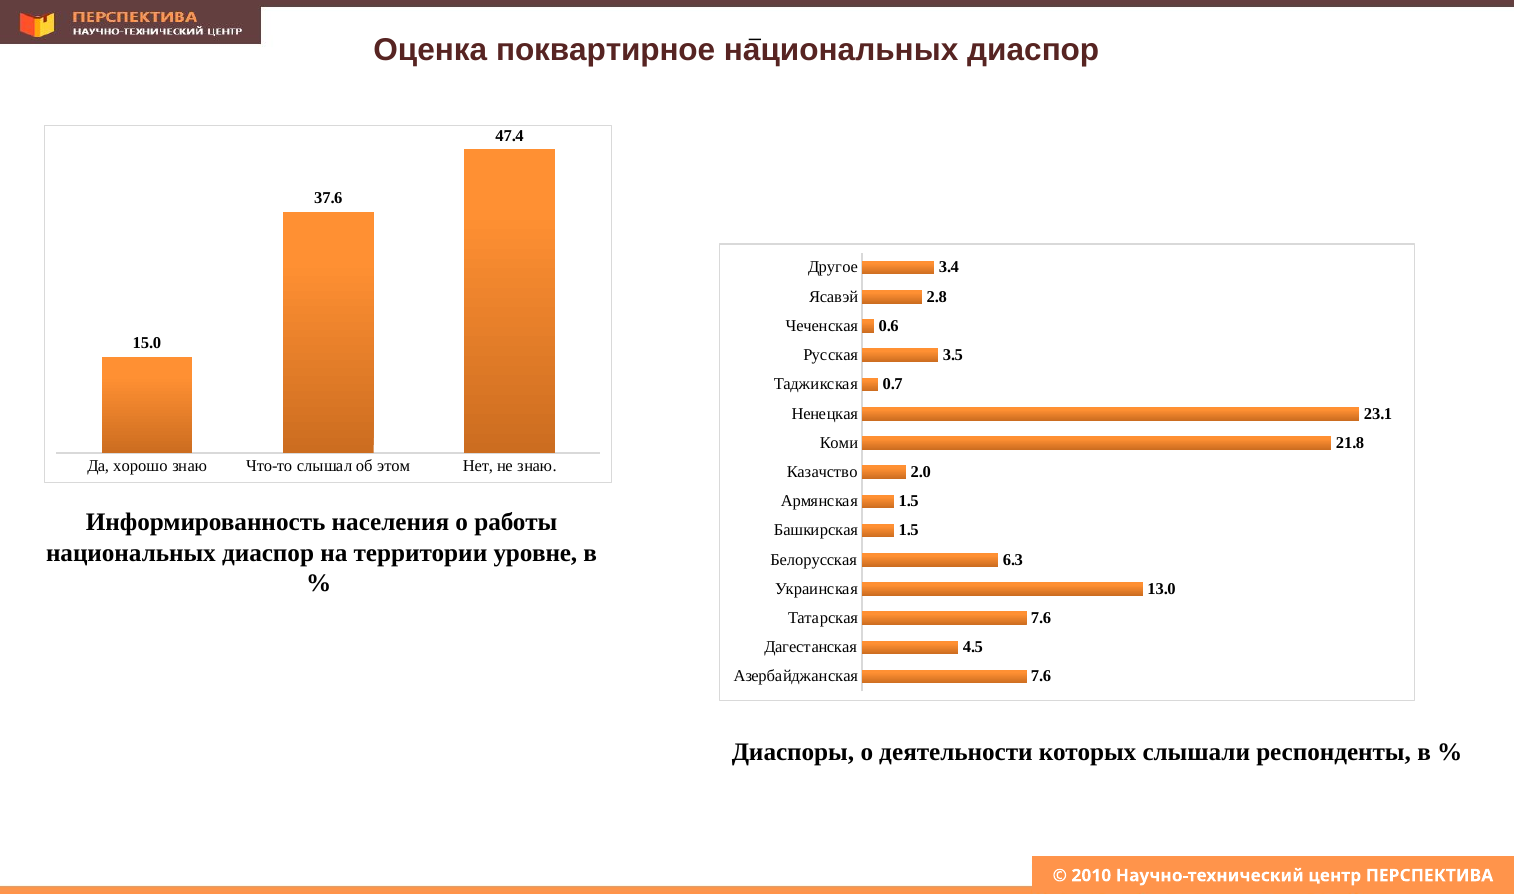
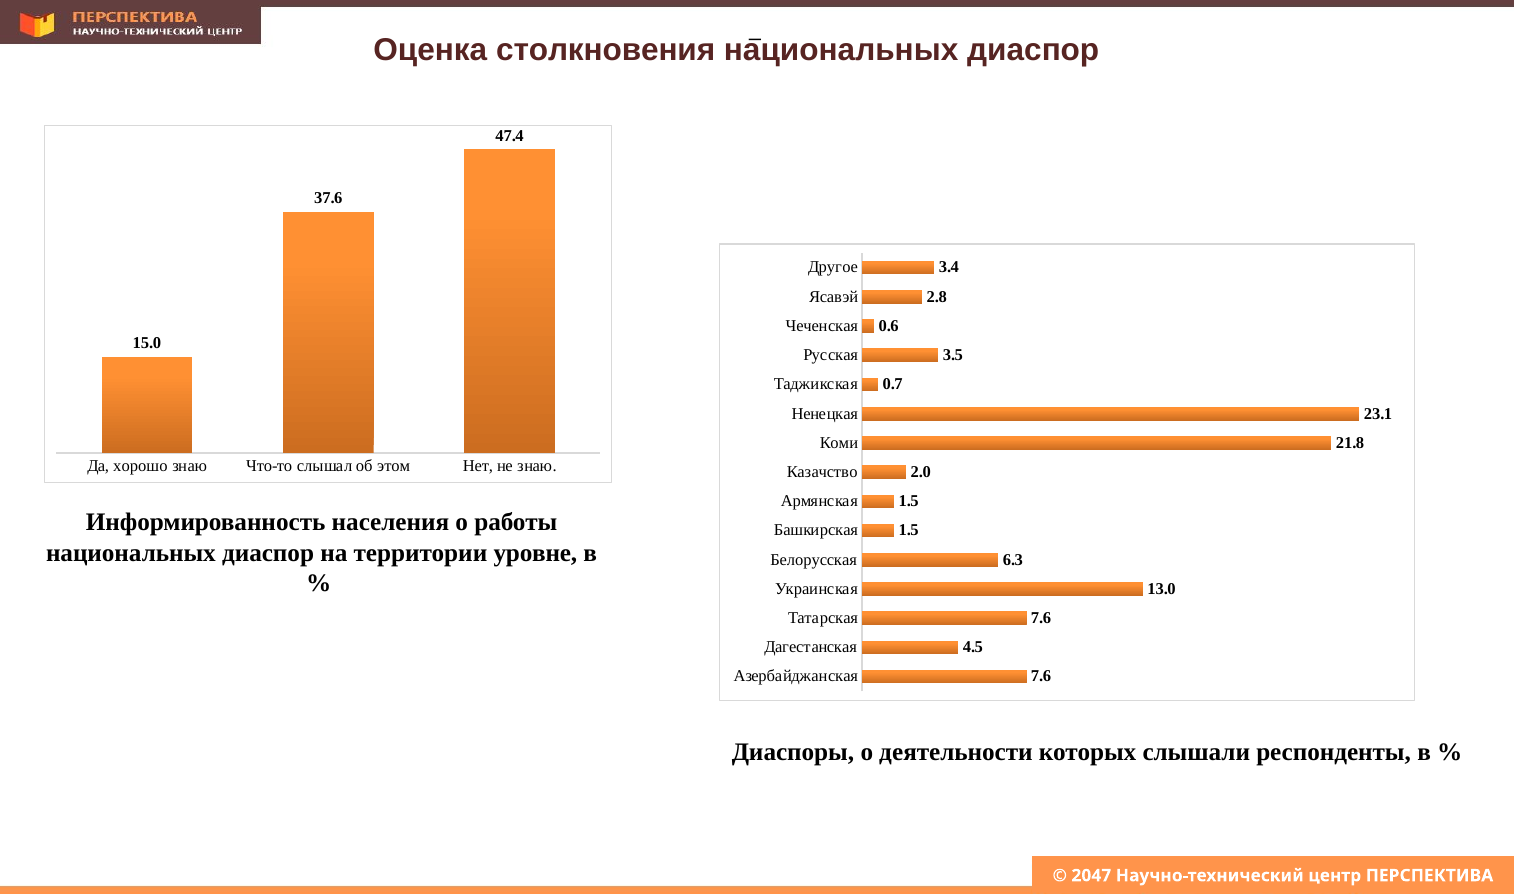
поквартирное: поквартирное -> столкновения (606, 50)
2010: 2010 -> 2047 (1091, 876)
